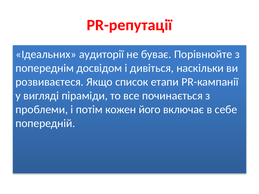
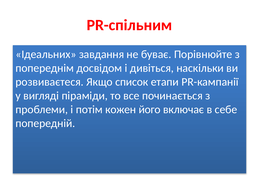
PR-репутації: PR-репутації -> PR-спільним (129, 25)
аудиторії: аудиторії -> завдання (102, 54)
